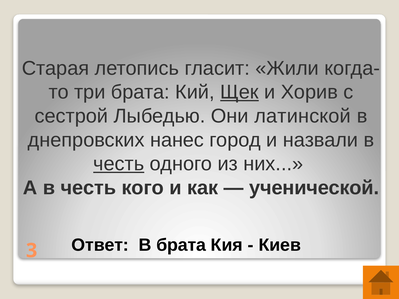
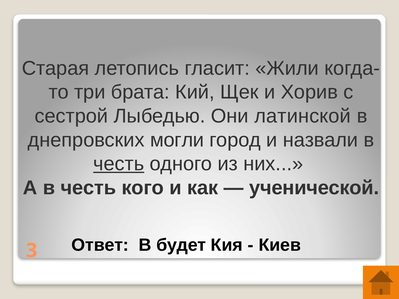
Щек underline: present -> none (239, 92)
нанес: нанес -> могли (177, 140)
В брата: брата -> будет (181, 245)
